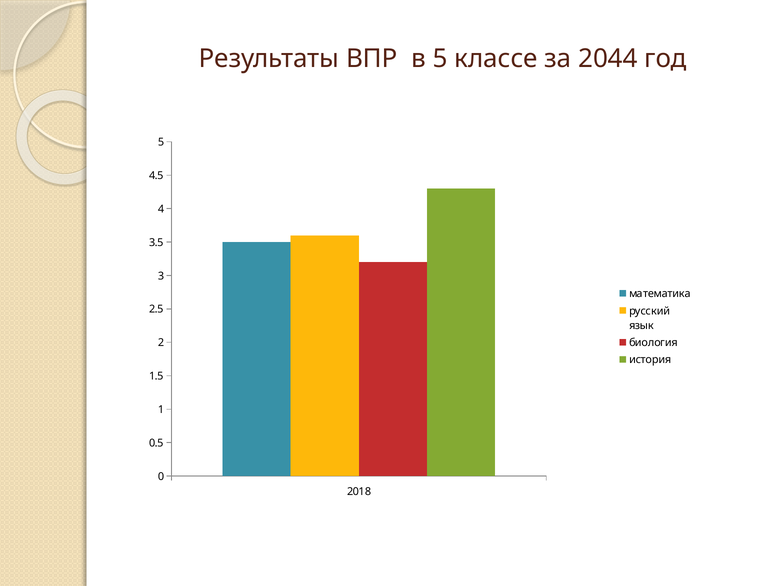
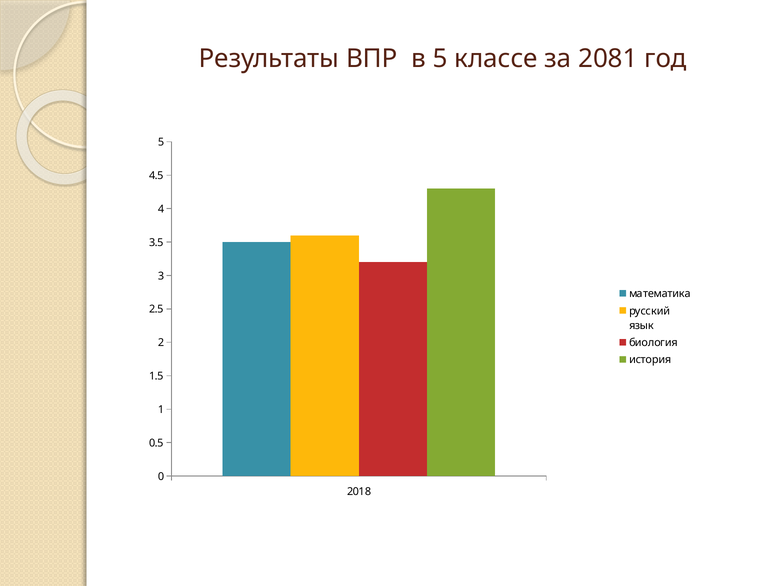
2044: 2044 -> 2081 (608, 58)
